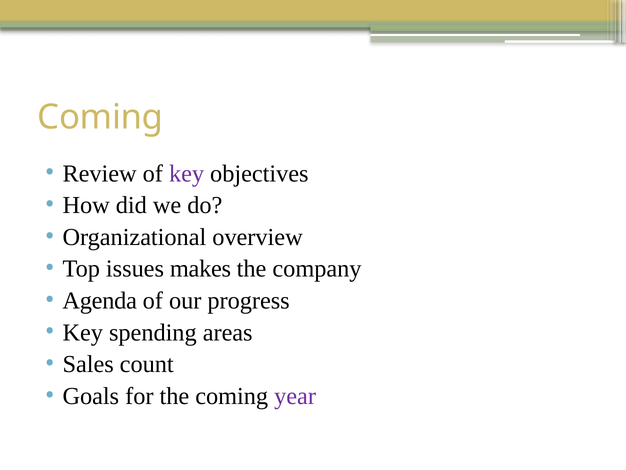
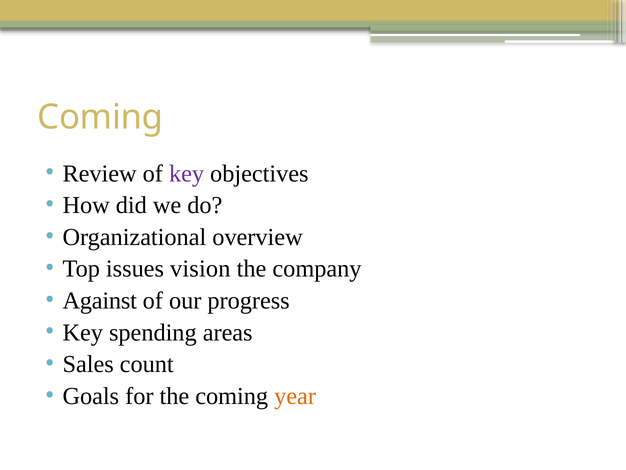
makes: makes -> vision (200, 269)
Agenda: Agenda -> Against (100, 300)
year colour: purple -> orange (295, 396)
